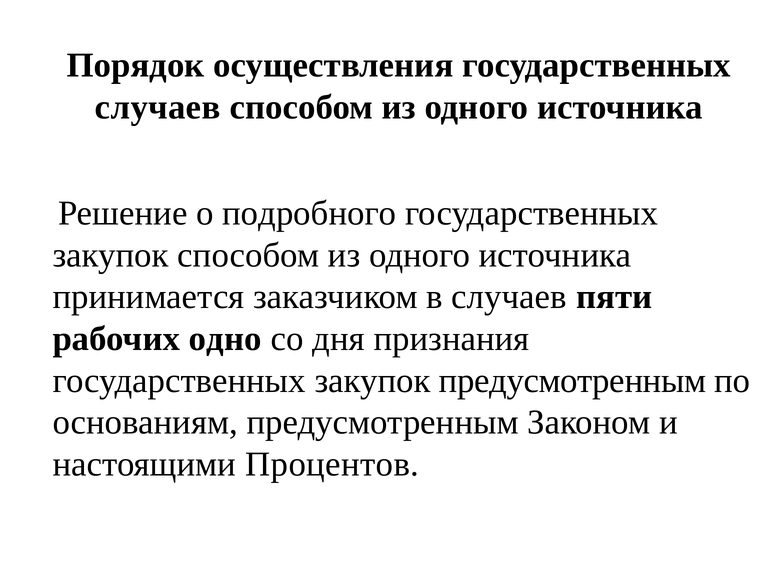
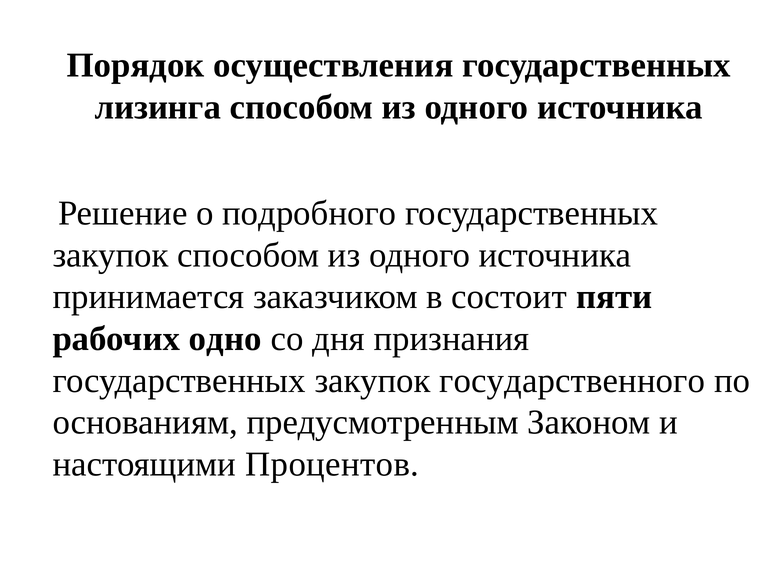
случаев: случаев -> лизинга (158, 107)
в случаев: случаев -> состоит (509, 297)
закупок предусмотренным: предусмотренным -> государственного (572, 381)
